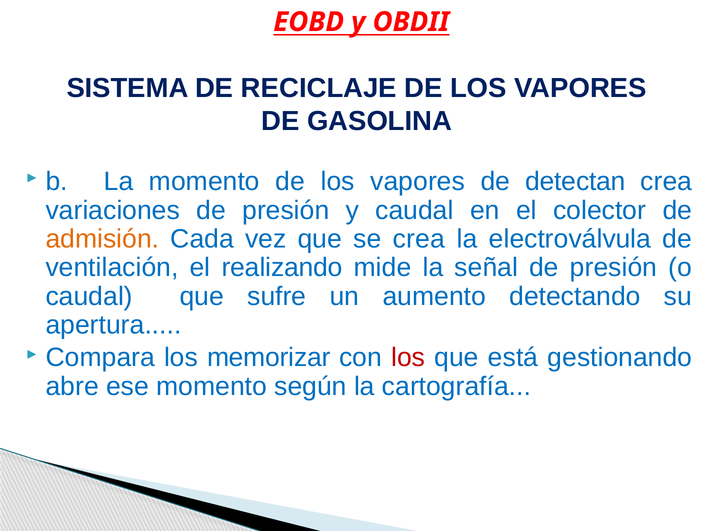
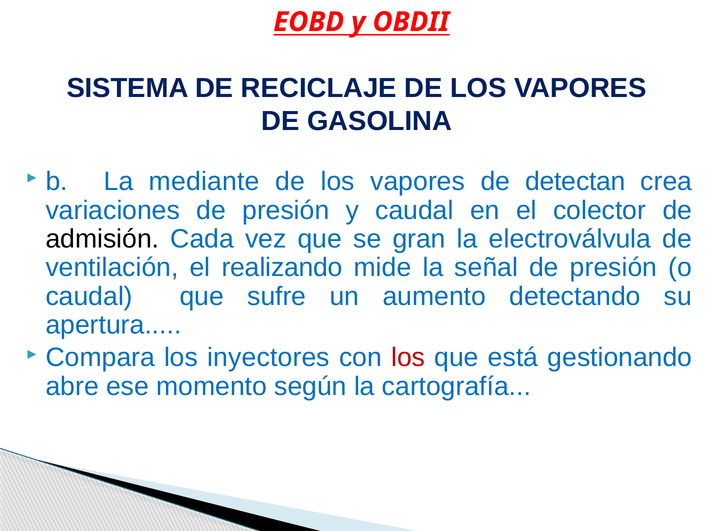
La momento: momento -> mediante (204, 182)
admisión colour: orange -> black (102, 239)
se crea: crea -> gran (419, 239)
memorizar: memorizar -> inyectores (269, 358)
